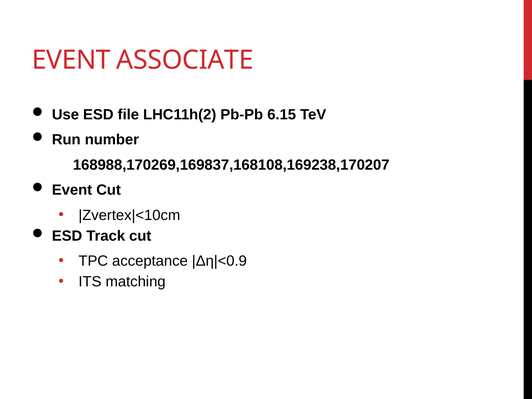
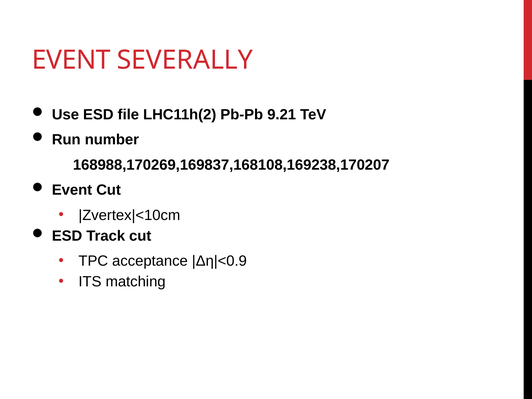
ASSOCIATE: ASSOCIATE -> SEVERALLY (185, 60)
6.15: 6.15 -> 9.21 (282, 115)
